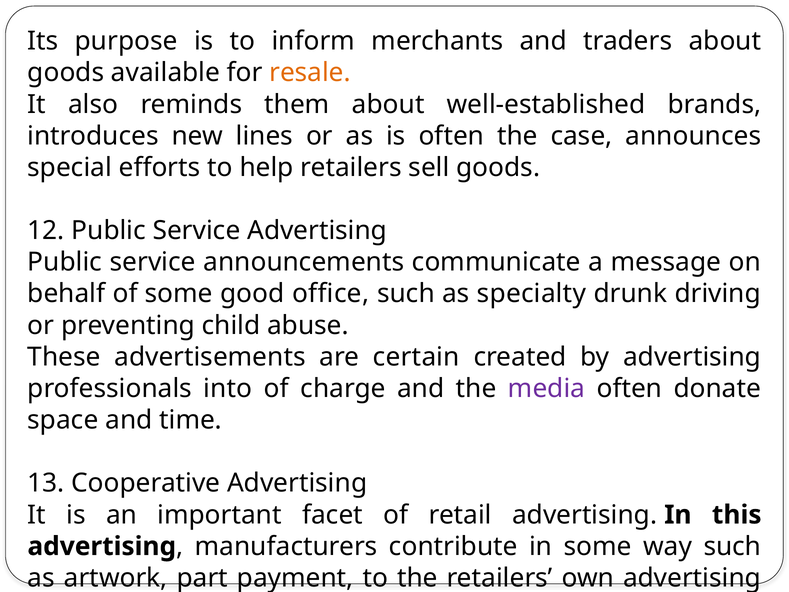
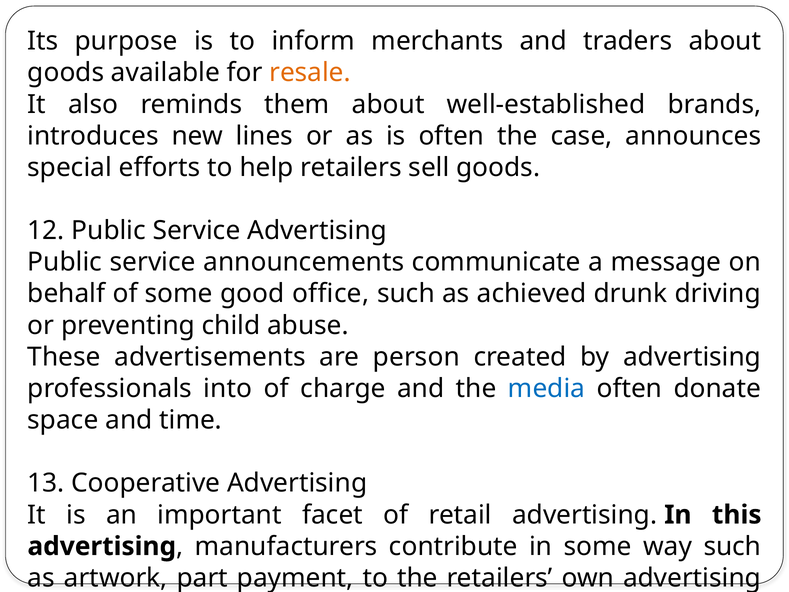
specialty: specialty -> achieved (532, 294)
certain: certain -> person (416, 357)
media colour: purple -> blue (547, 388)
